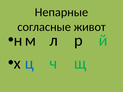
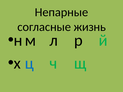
живот: живот -> жизнь (90, 27)
